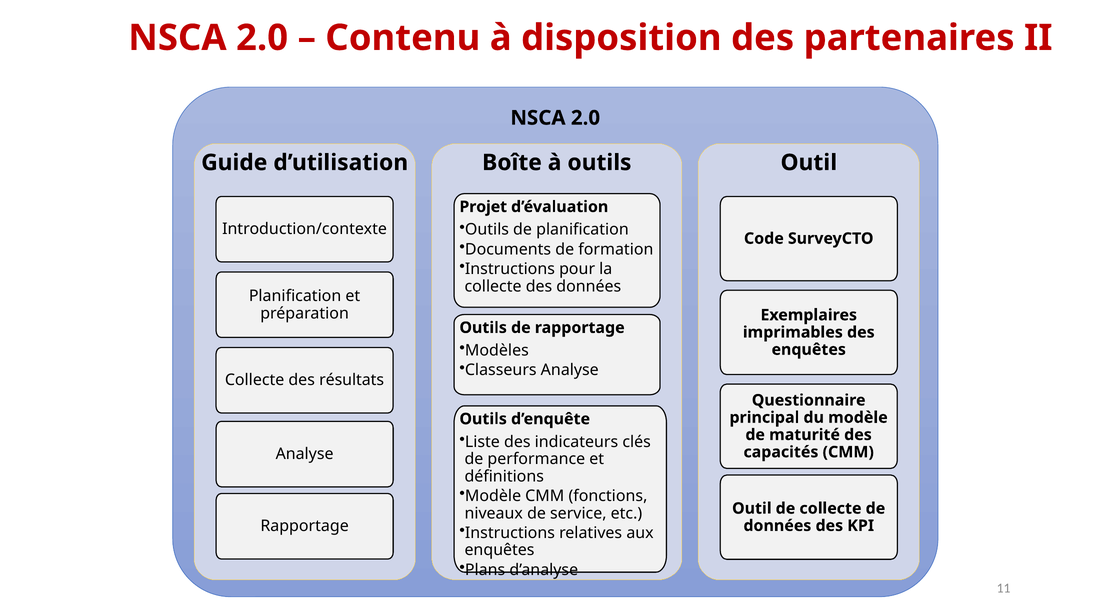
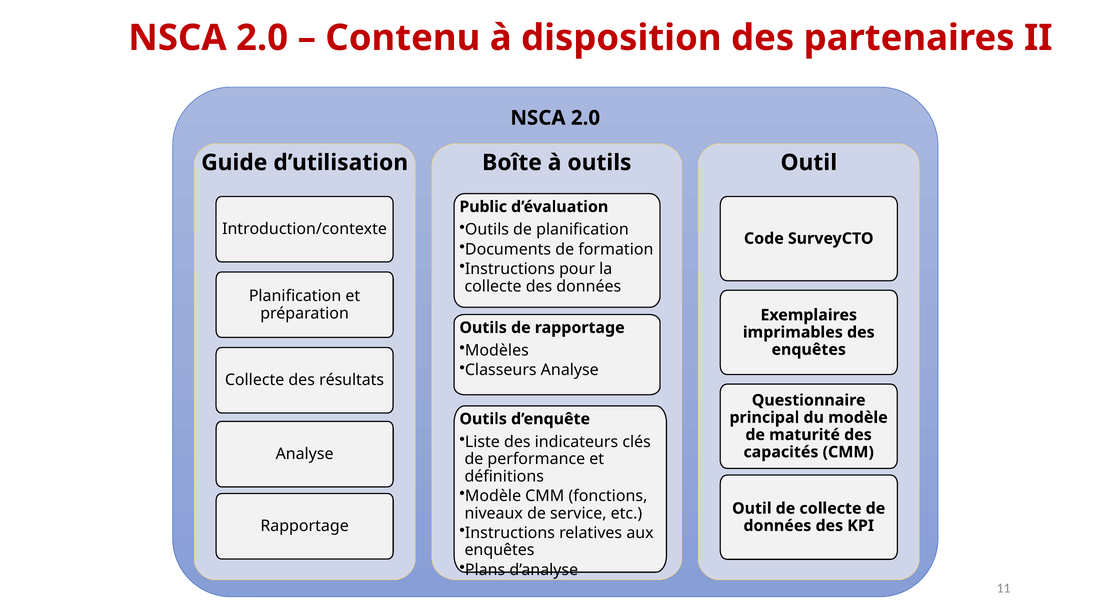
Projet: Projet -> Public (483, 207)
